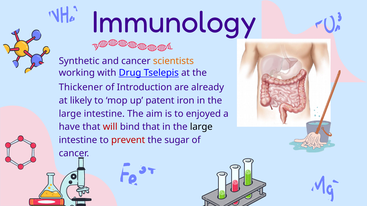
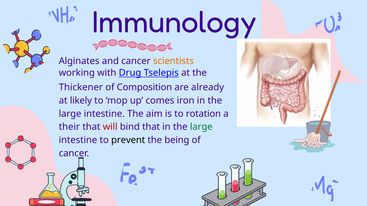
Synthetic: Synthetic -> Alginates (79, 61)
Introduction: Introduction -> Composition (144, 88)
patent: patent -> comes (160, 101)
enjoyed: enjoyed -> rotation (203, 114)
have: have -> their (69, 127)
large colour: black -> green (201, 127)
prevent colour: red -> black (128, 140)
sugar: sugar -> being (177, 140)
